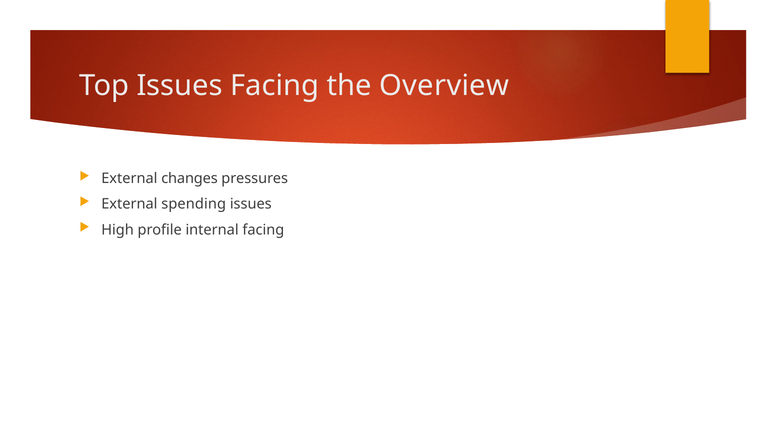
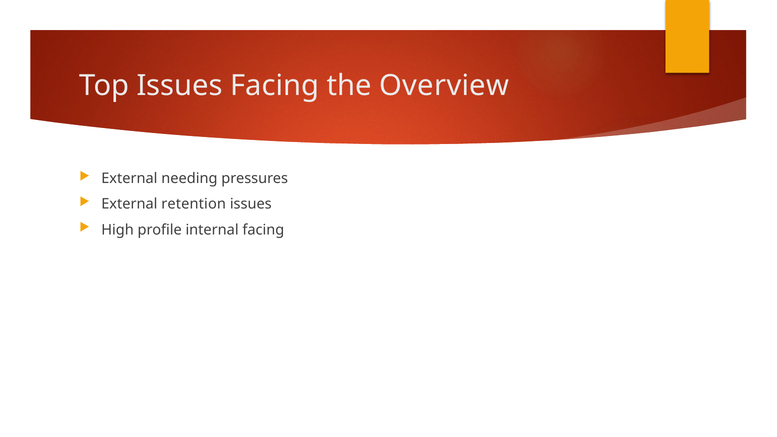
changes: changes -> needing (189, 179)
spending: spending -> retention (194, 204)
